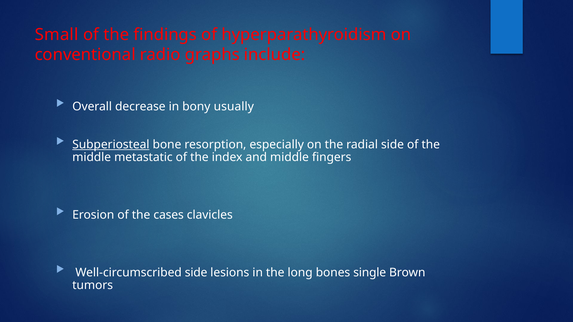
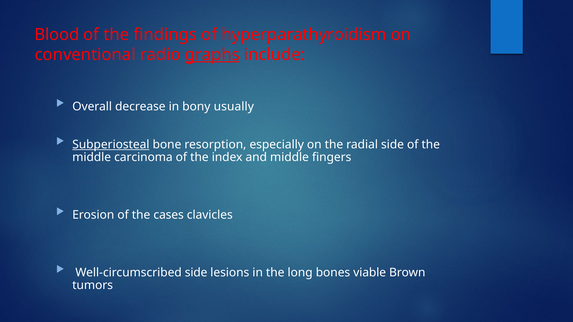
Small: Small -> Blood (57, 35)
graphs underline: none -> present (212, 55)
metastatic: metastatic -> carcinoma (143, 157)
single: single -> viable (370, 273)
